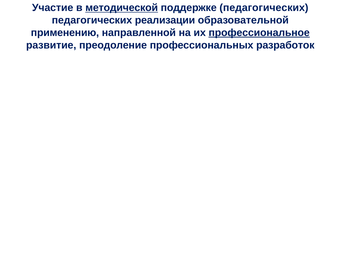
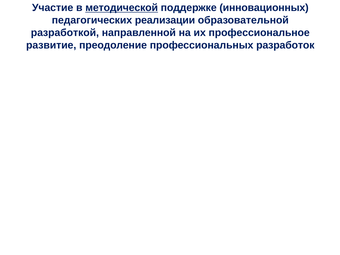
поддержке педагогических: педагогических -> инновационных (264, 8)
применению: применению -> разработкой (65, 33)
профессиональное underline: present -> none (259, 33)
